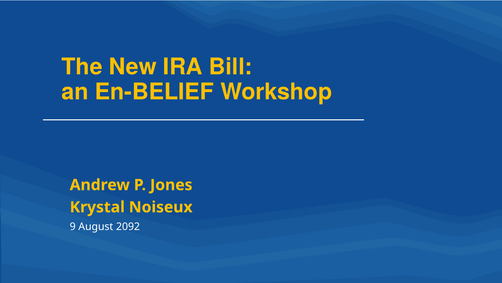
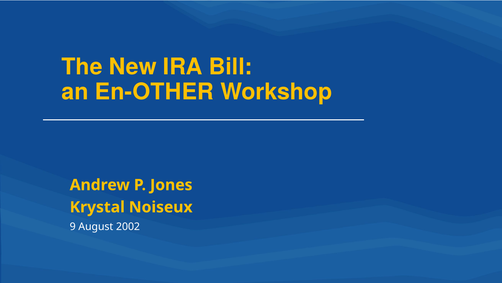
En-BELIEF: En-BELIEF -> En-OTHER (154, 92)
2092: 2092 -> 2002 (128, 226)
